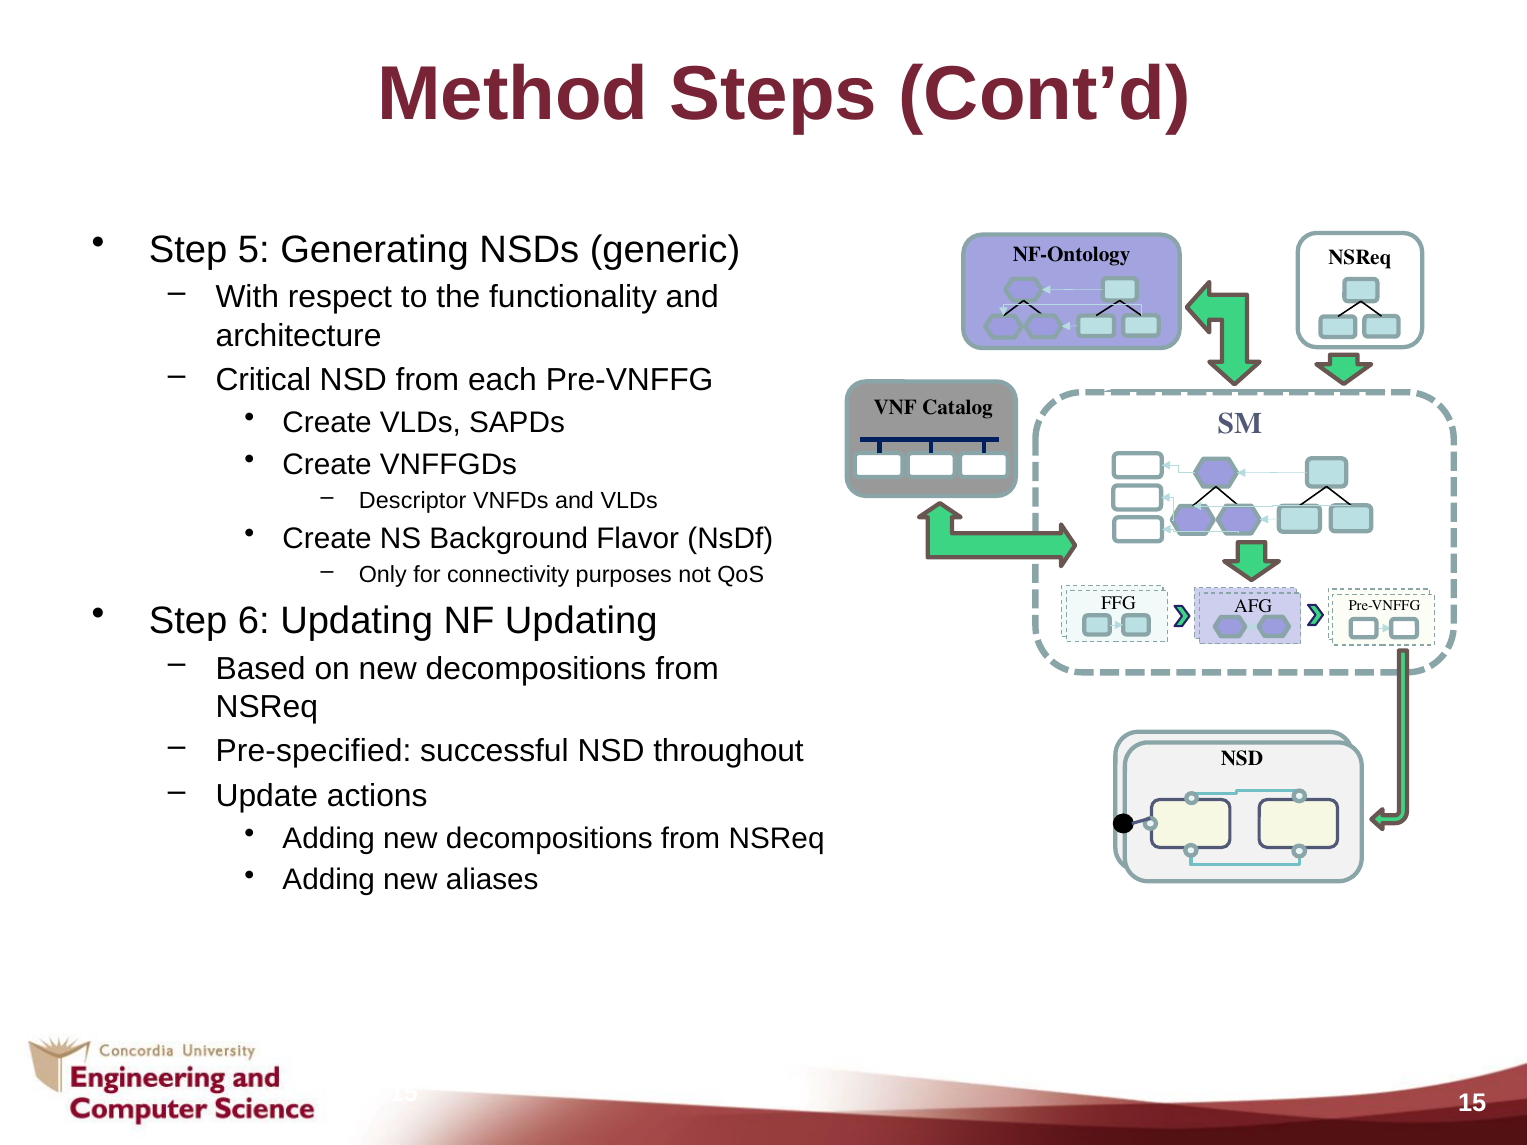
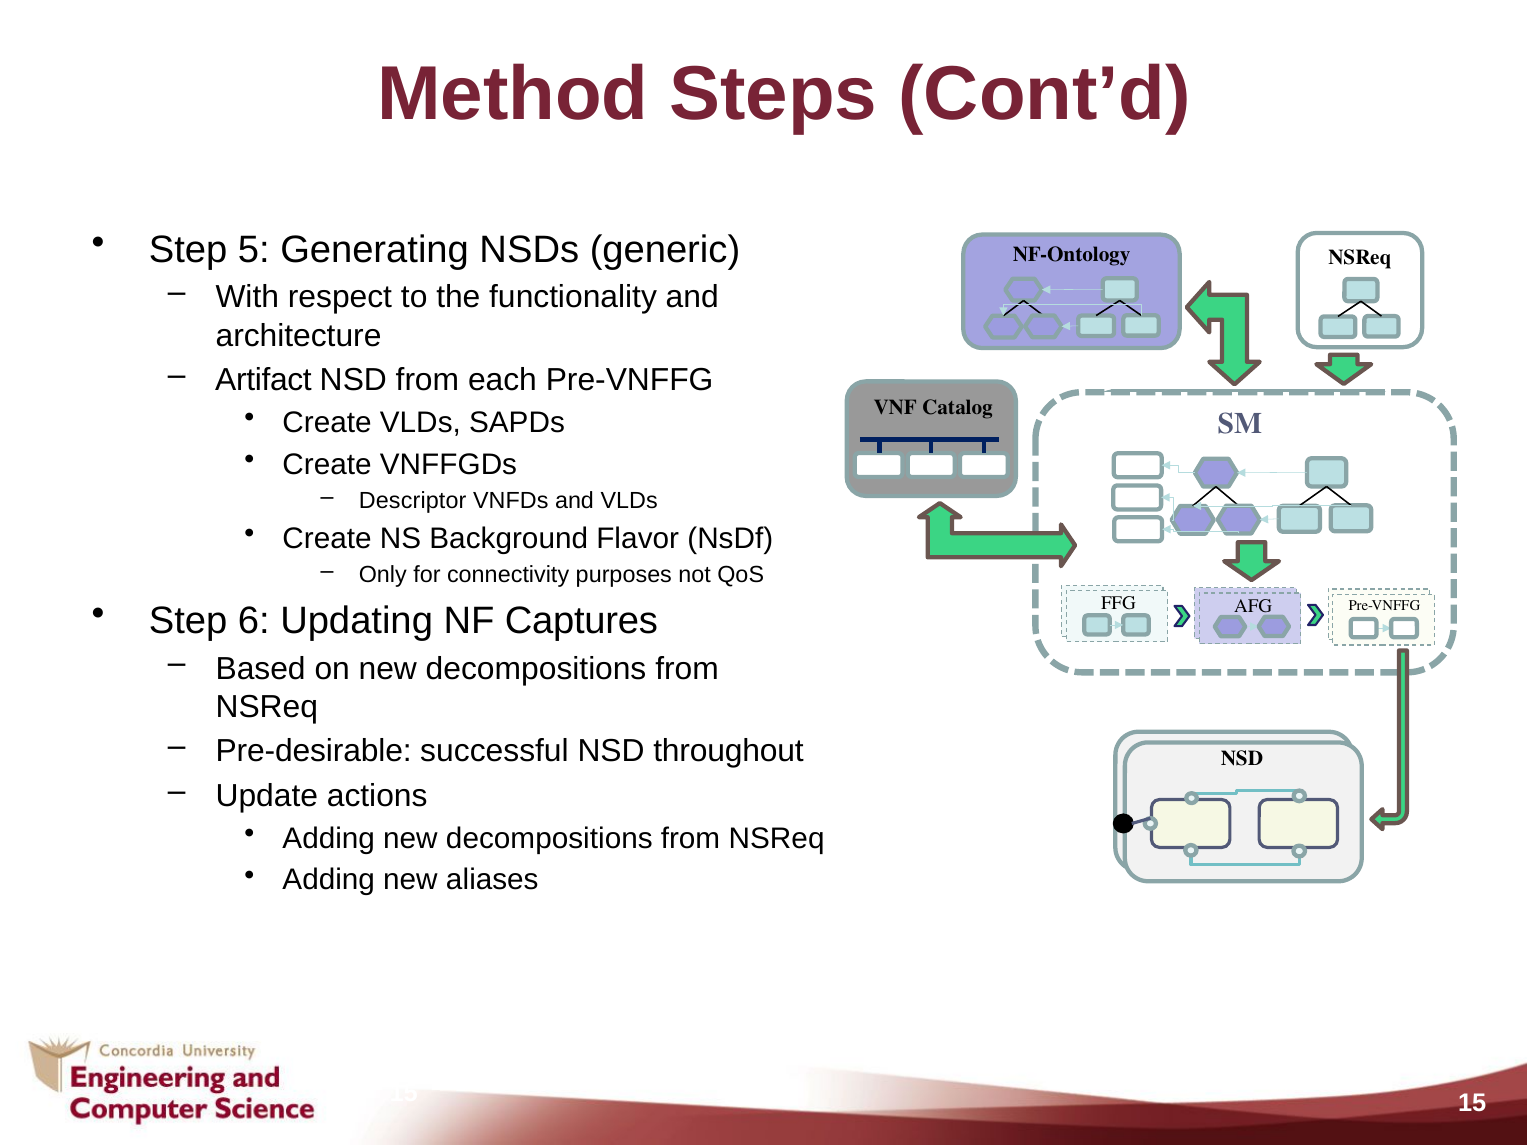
Critical: Critical -> Artifact (263, 380)
NF Updating: Updating -> Captures (581, 621)
Pre-specified: Pre-specified -> Pre-desirable (314, 751)
